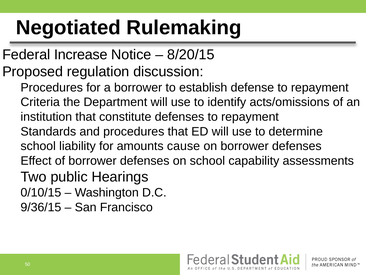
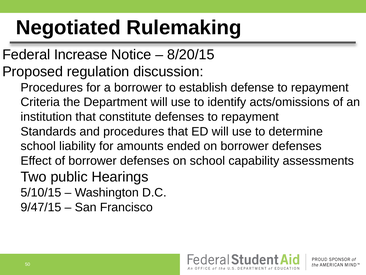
cause: cause -> ended (184, 146)
0/10/15: 0/10/15 -> 5/10/15 (41, 192)
9/36/15: 9/36/15 -> 9/47/15 (41, 207)
